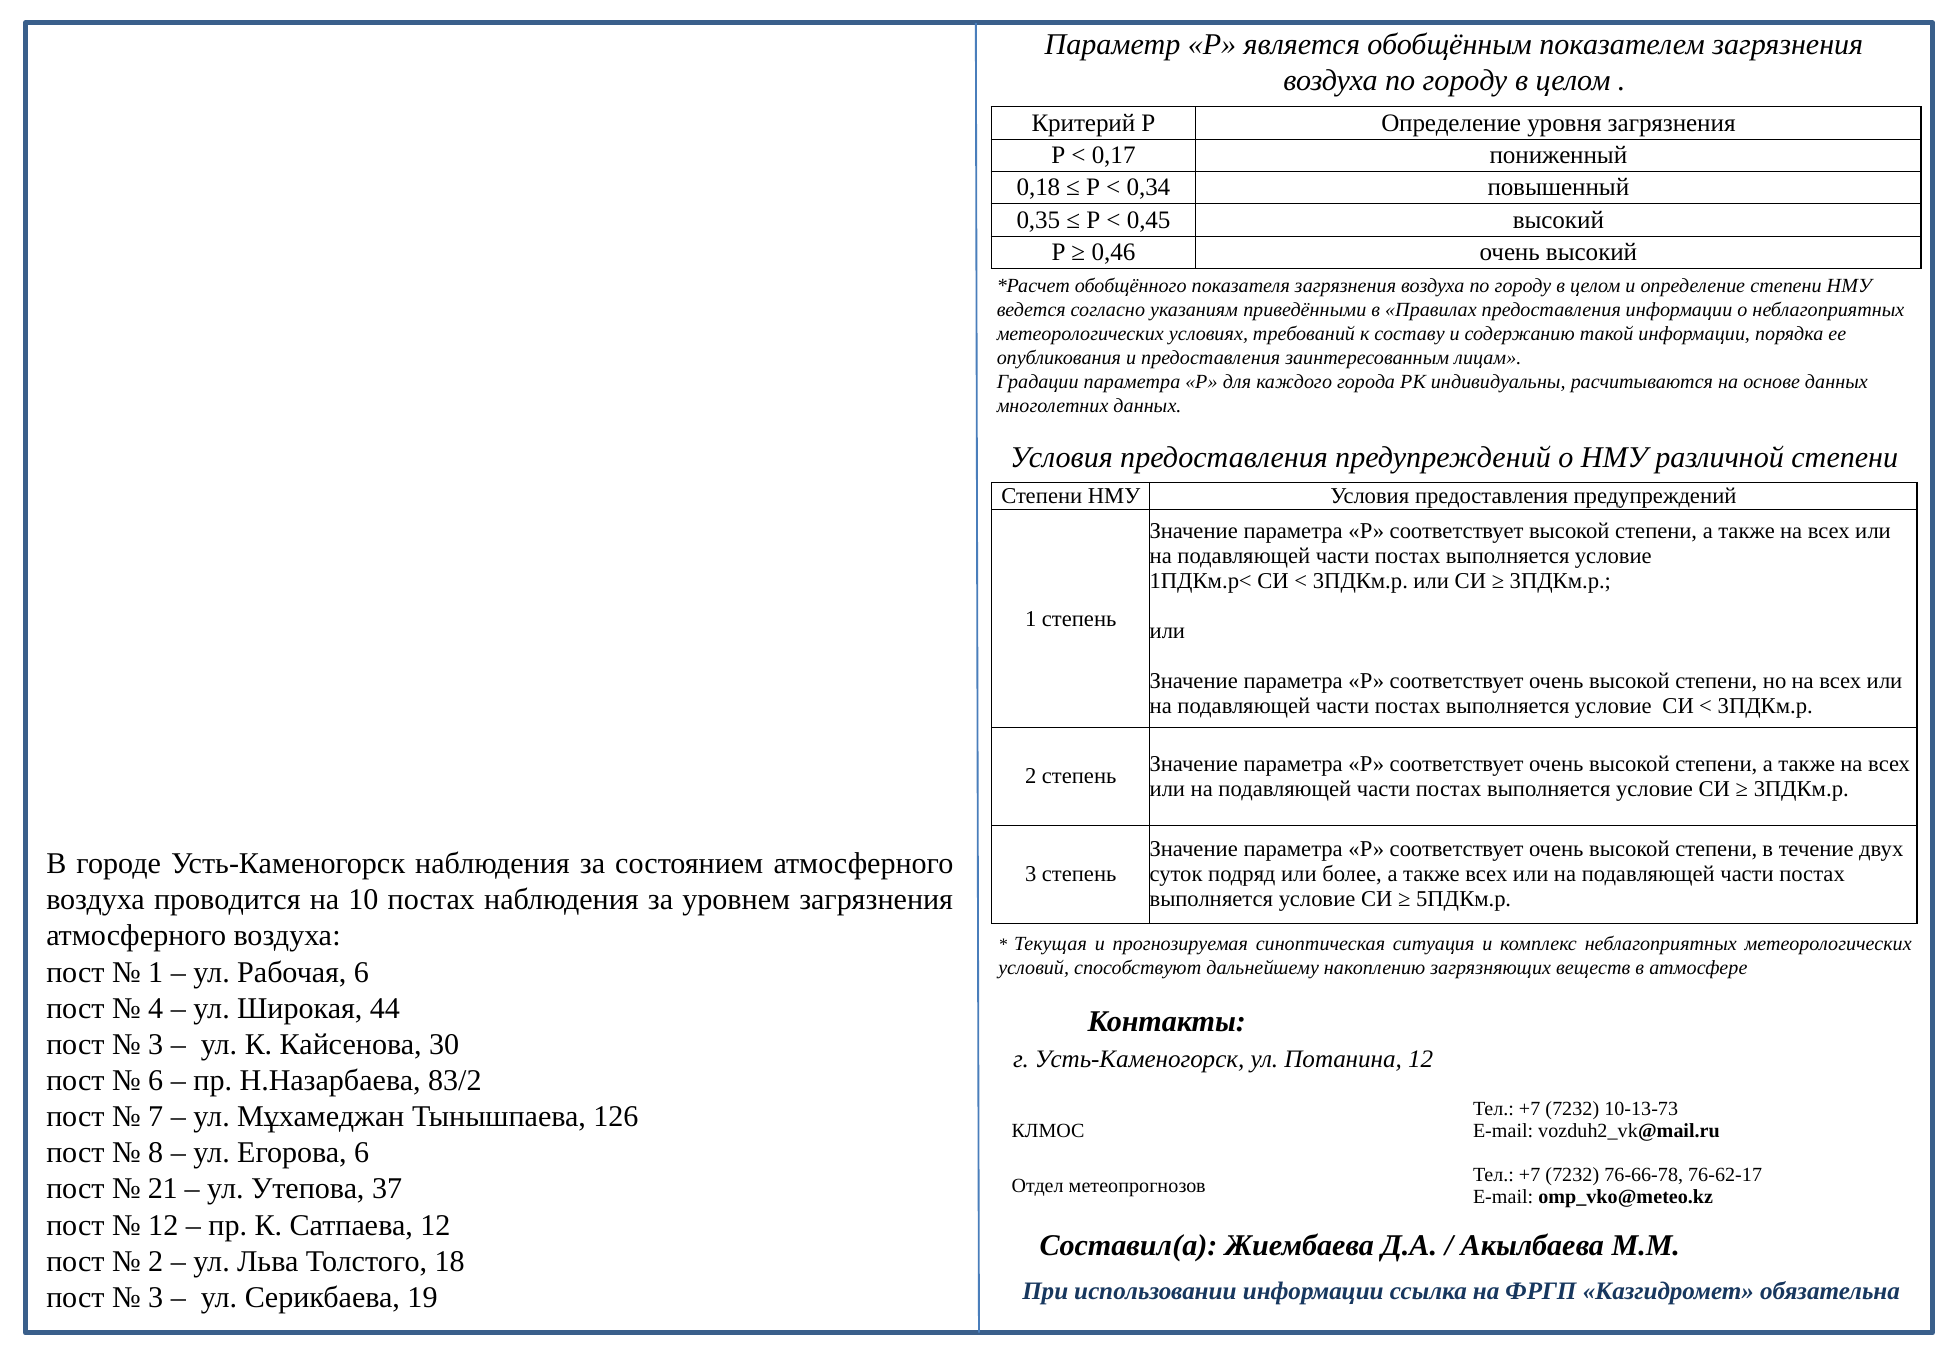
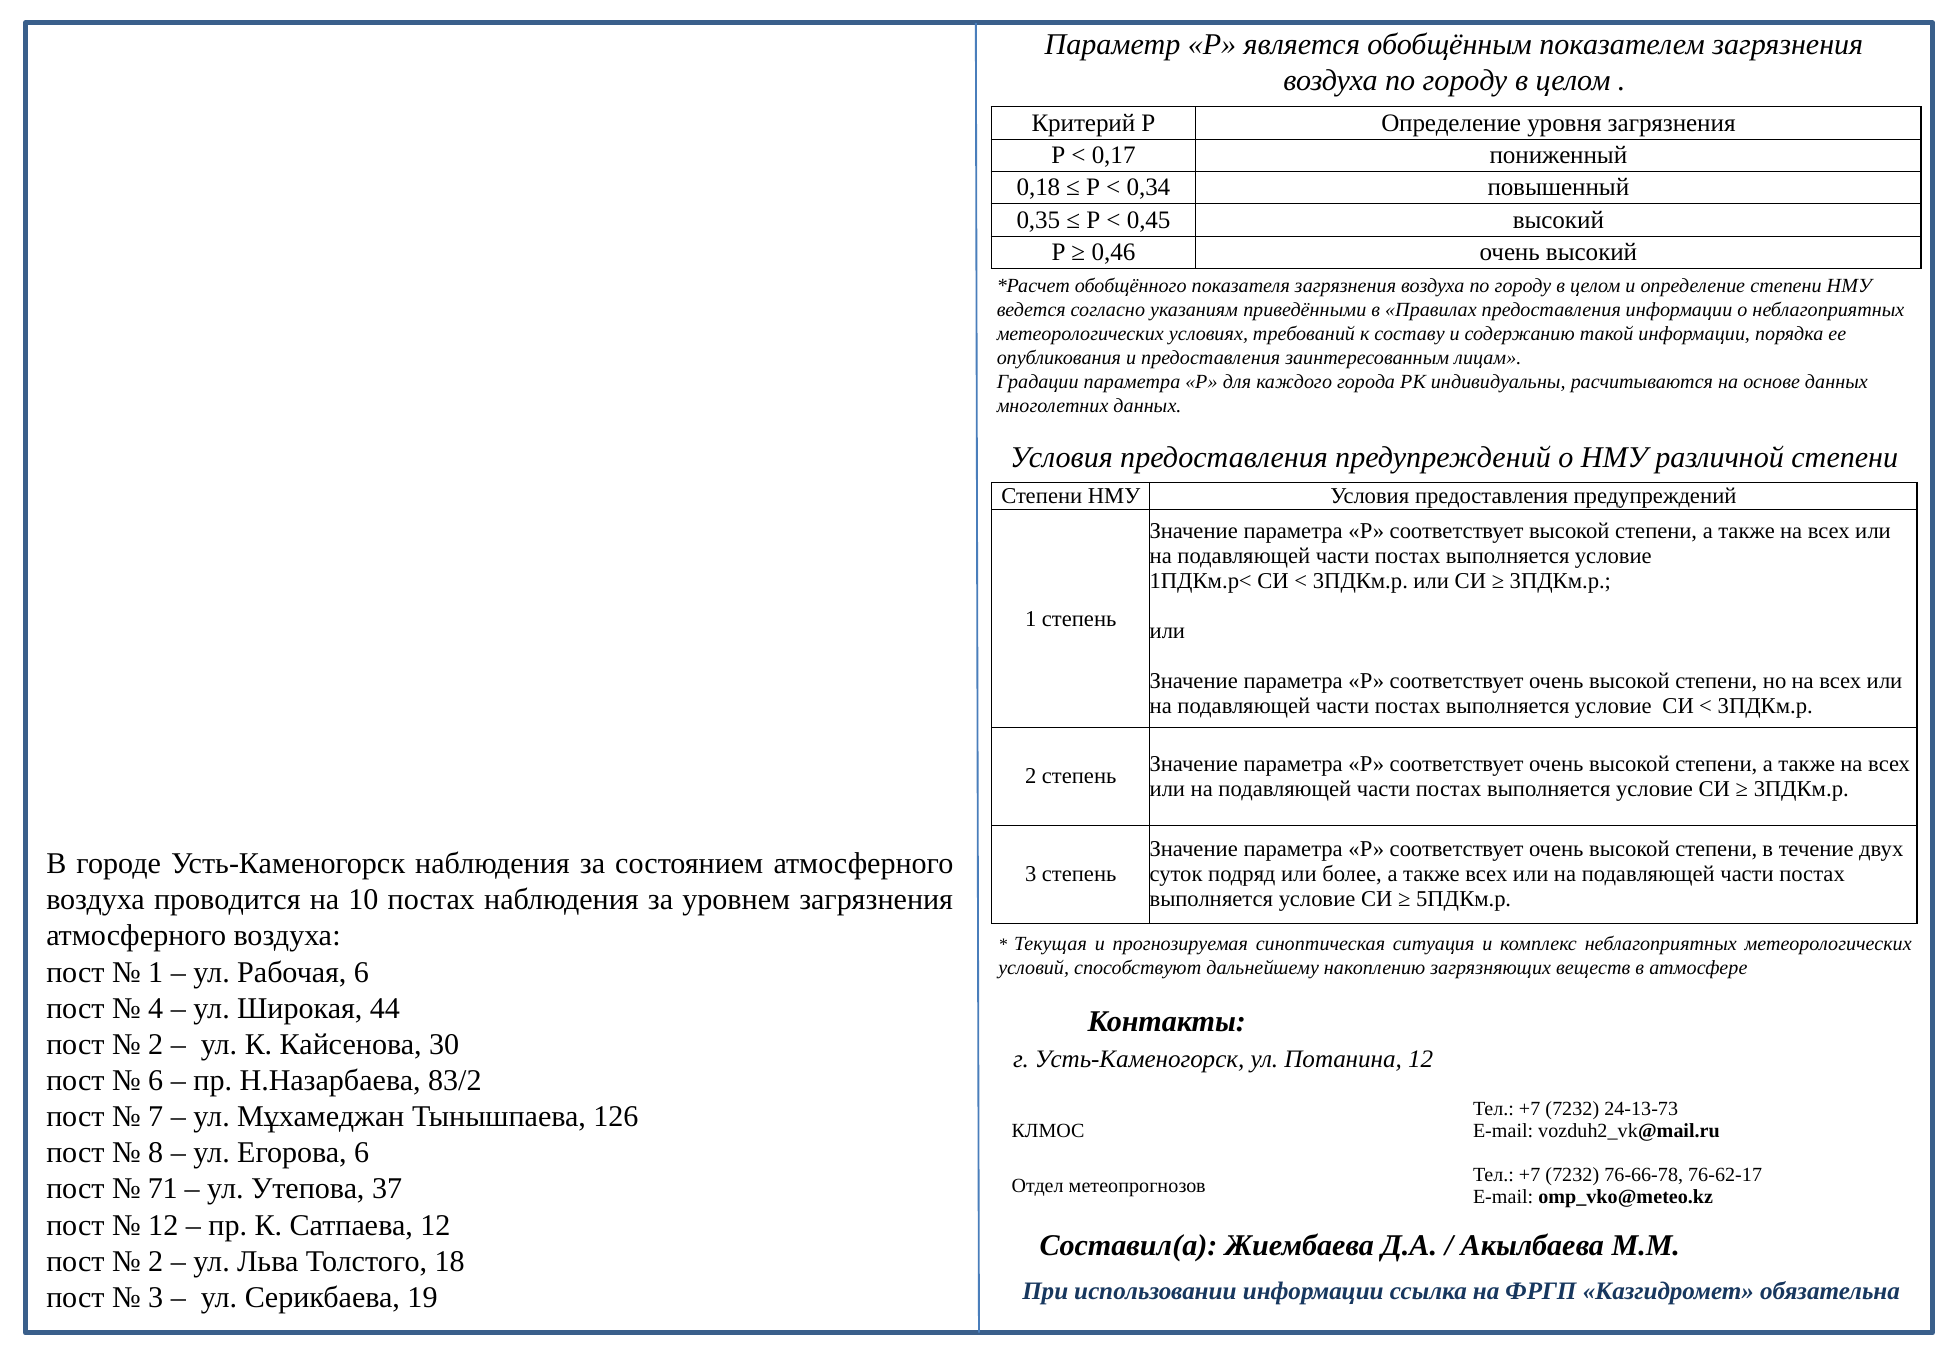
3: 3 -> 2 (156, 1044)
10-13-73: 10-13-73 -> 24-13-73 (1641, 1108)
21: 21 -> 71 (163, 1189)
